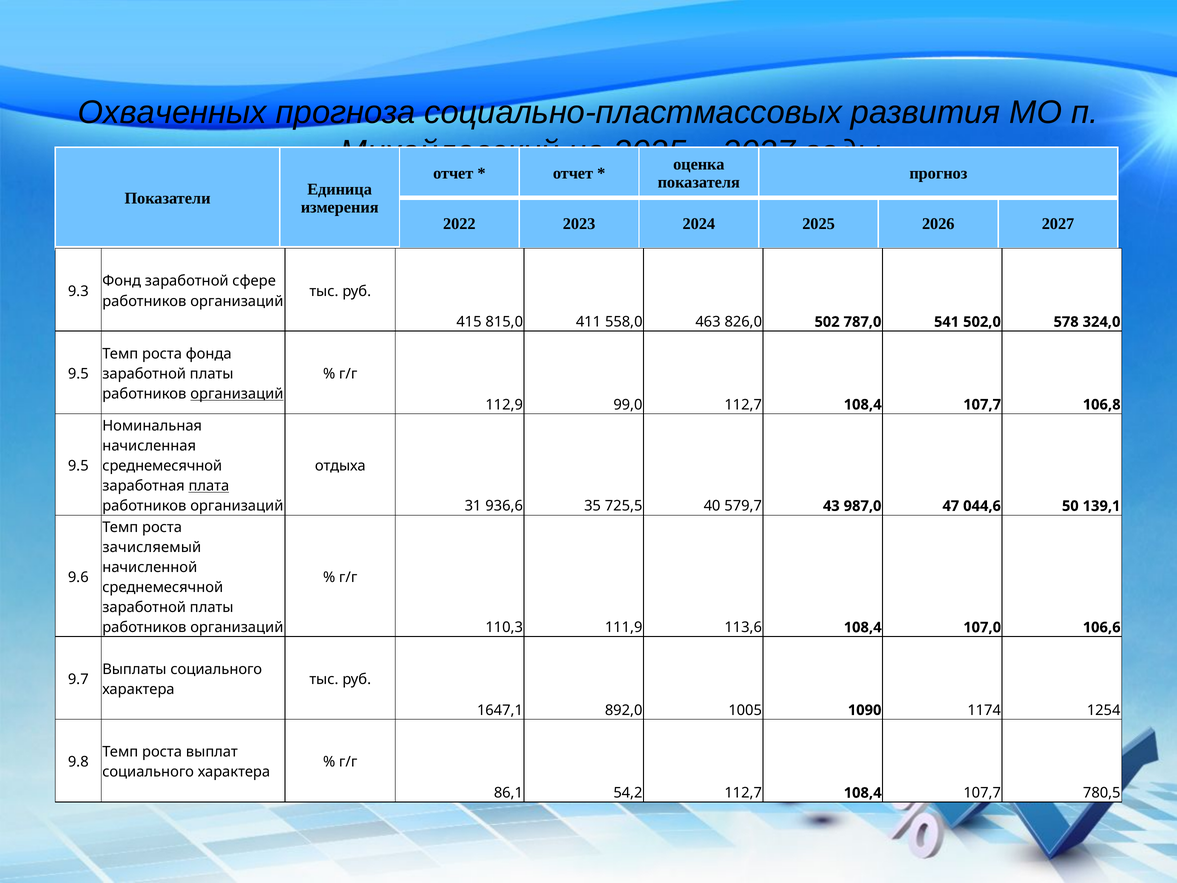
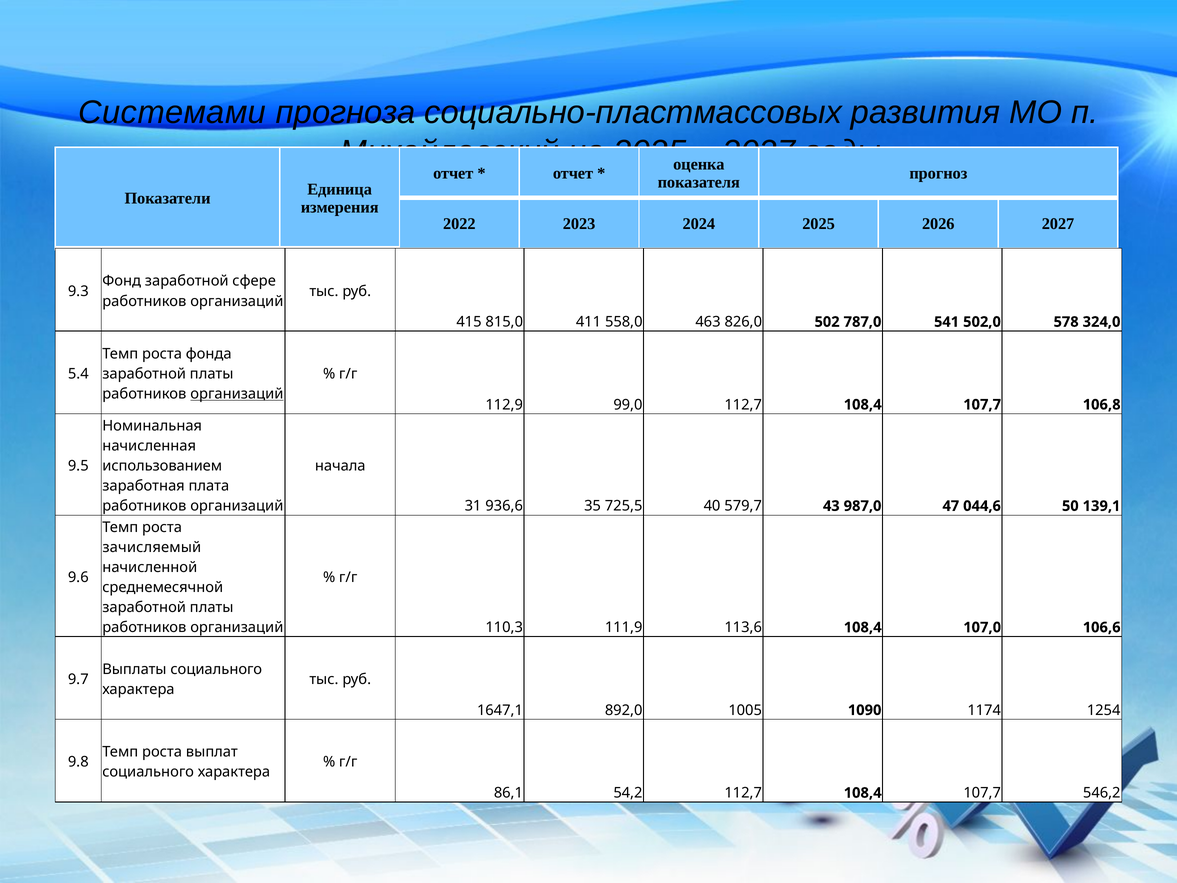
Охваченных: Охваченных -> Системами (172, 112)
9.5: 9.5 -> 5.4 (78, 374)
среднемесячной: среднемесячной -> использованием (162, 466)
отдыха: отдыха -> начала (340, 466)
плата underline: present -> none (209, 486)
780,5: 780,5 -> 546,2 (1102, 793)
